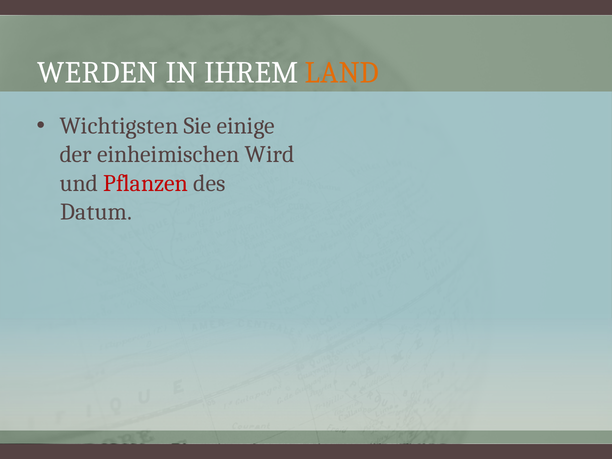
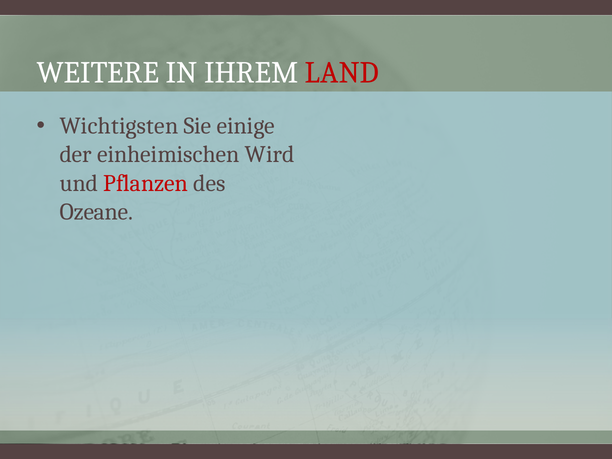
WERDEN: WERDEN -> WEITERE (98, 72)
LAND colour: orange -> red (342, 72)
Datum: Datum -> Ozeane (96, 212)
